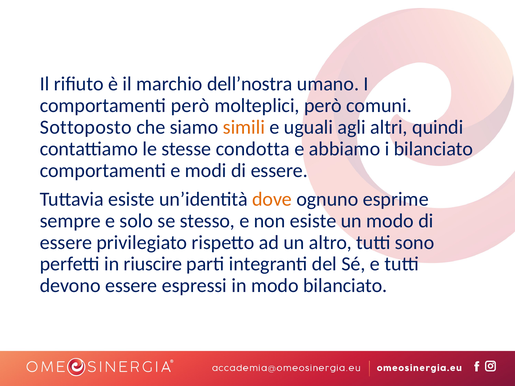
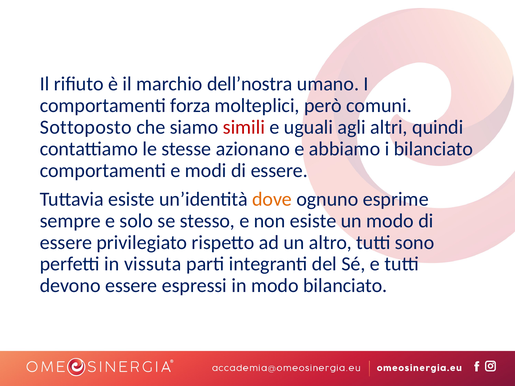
comportamenti però: però -> forza (190, 106)
simili colour: orange -> red (244, 127)
condotta: condotta -> azionano (253, 149)
riuscire: riuscire -> vissuta (153, 264)
